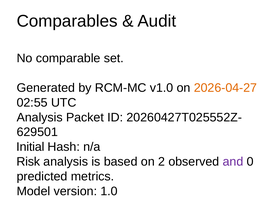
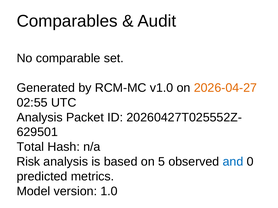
Initial: Initial -> Total (30, 147)
2: 2 -> 5 (162, 162)
and colour: purple -> blue (233, 162)
